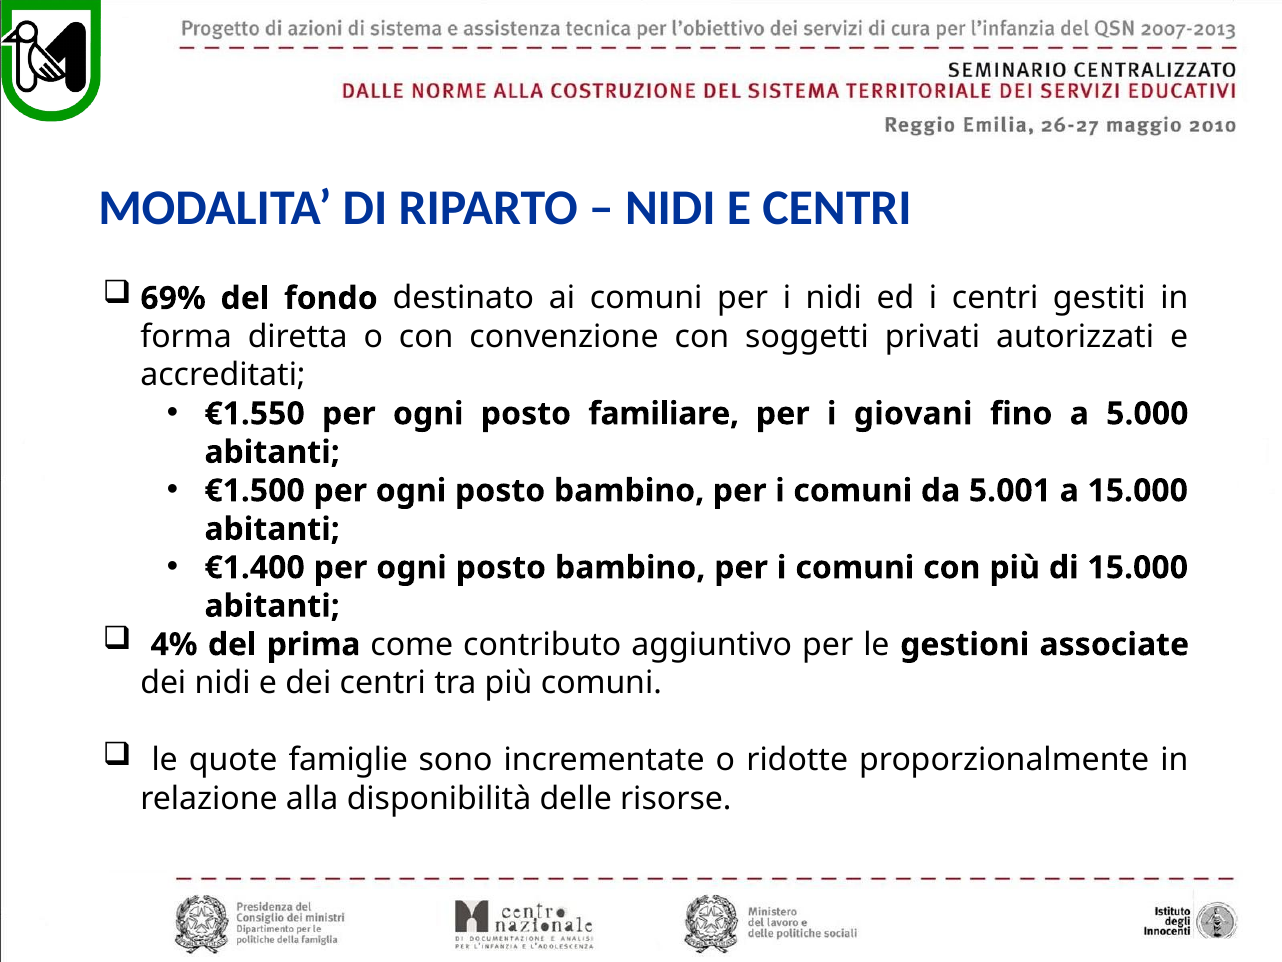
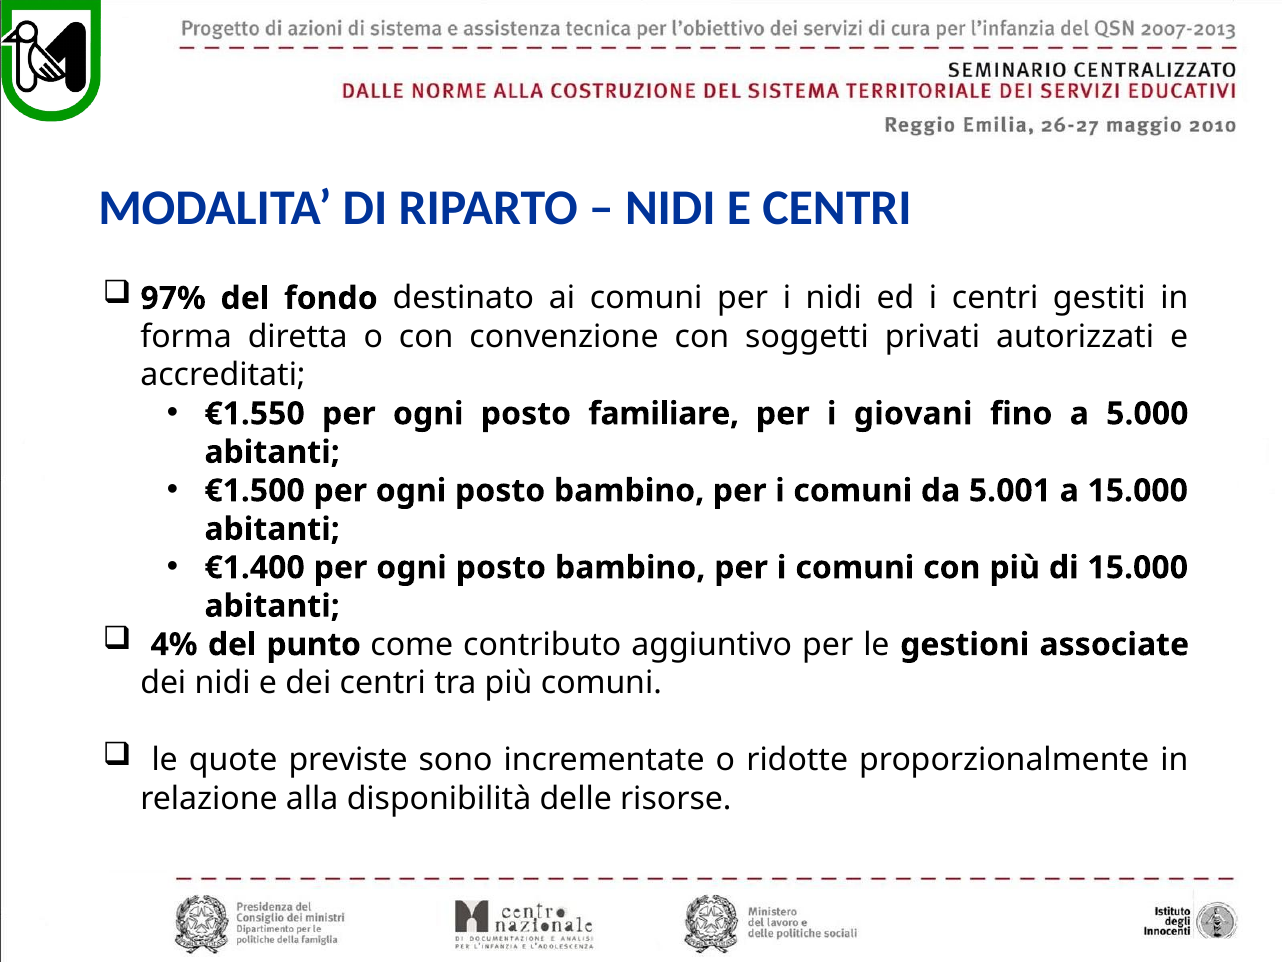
69%: 69% -> 97% (173, 298)
prima: prima -> punto (314, 644)
famiglie: famiglie -> previste (348, 760)
